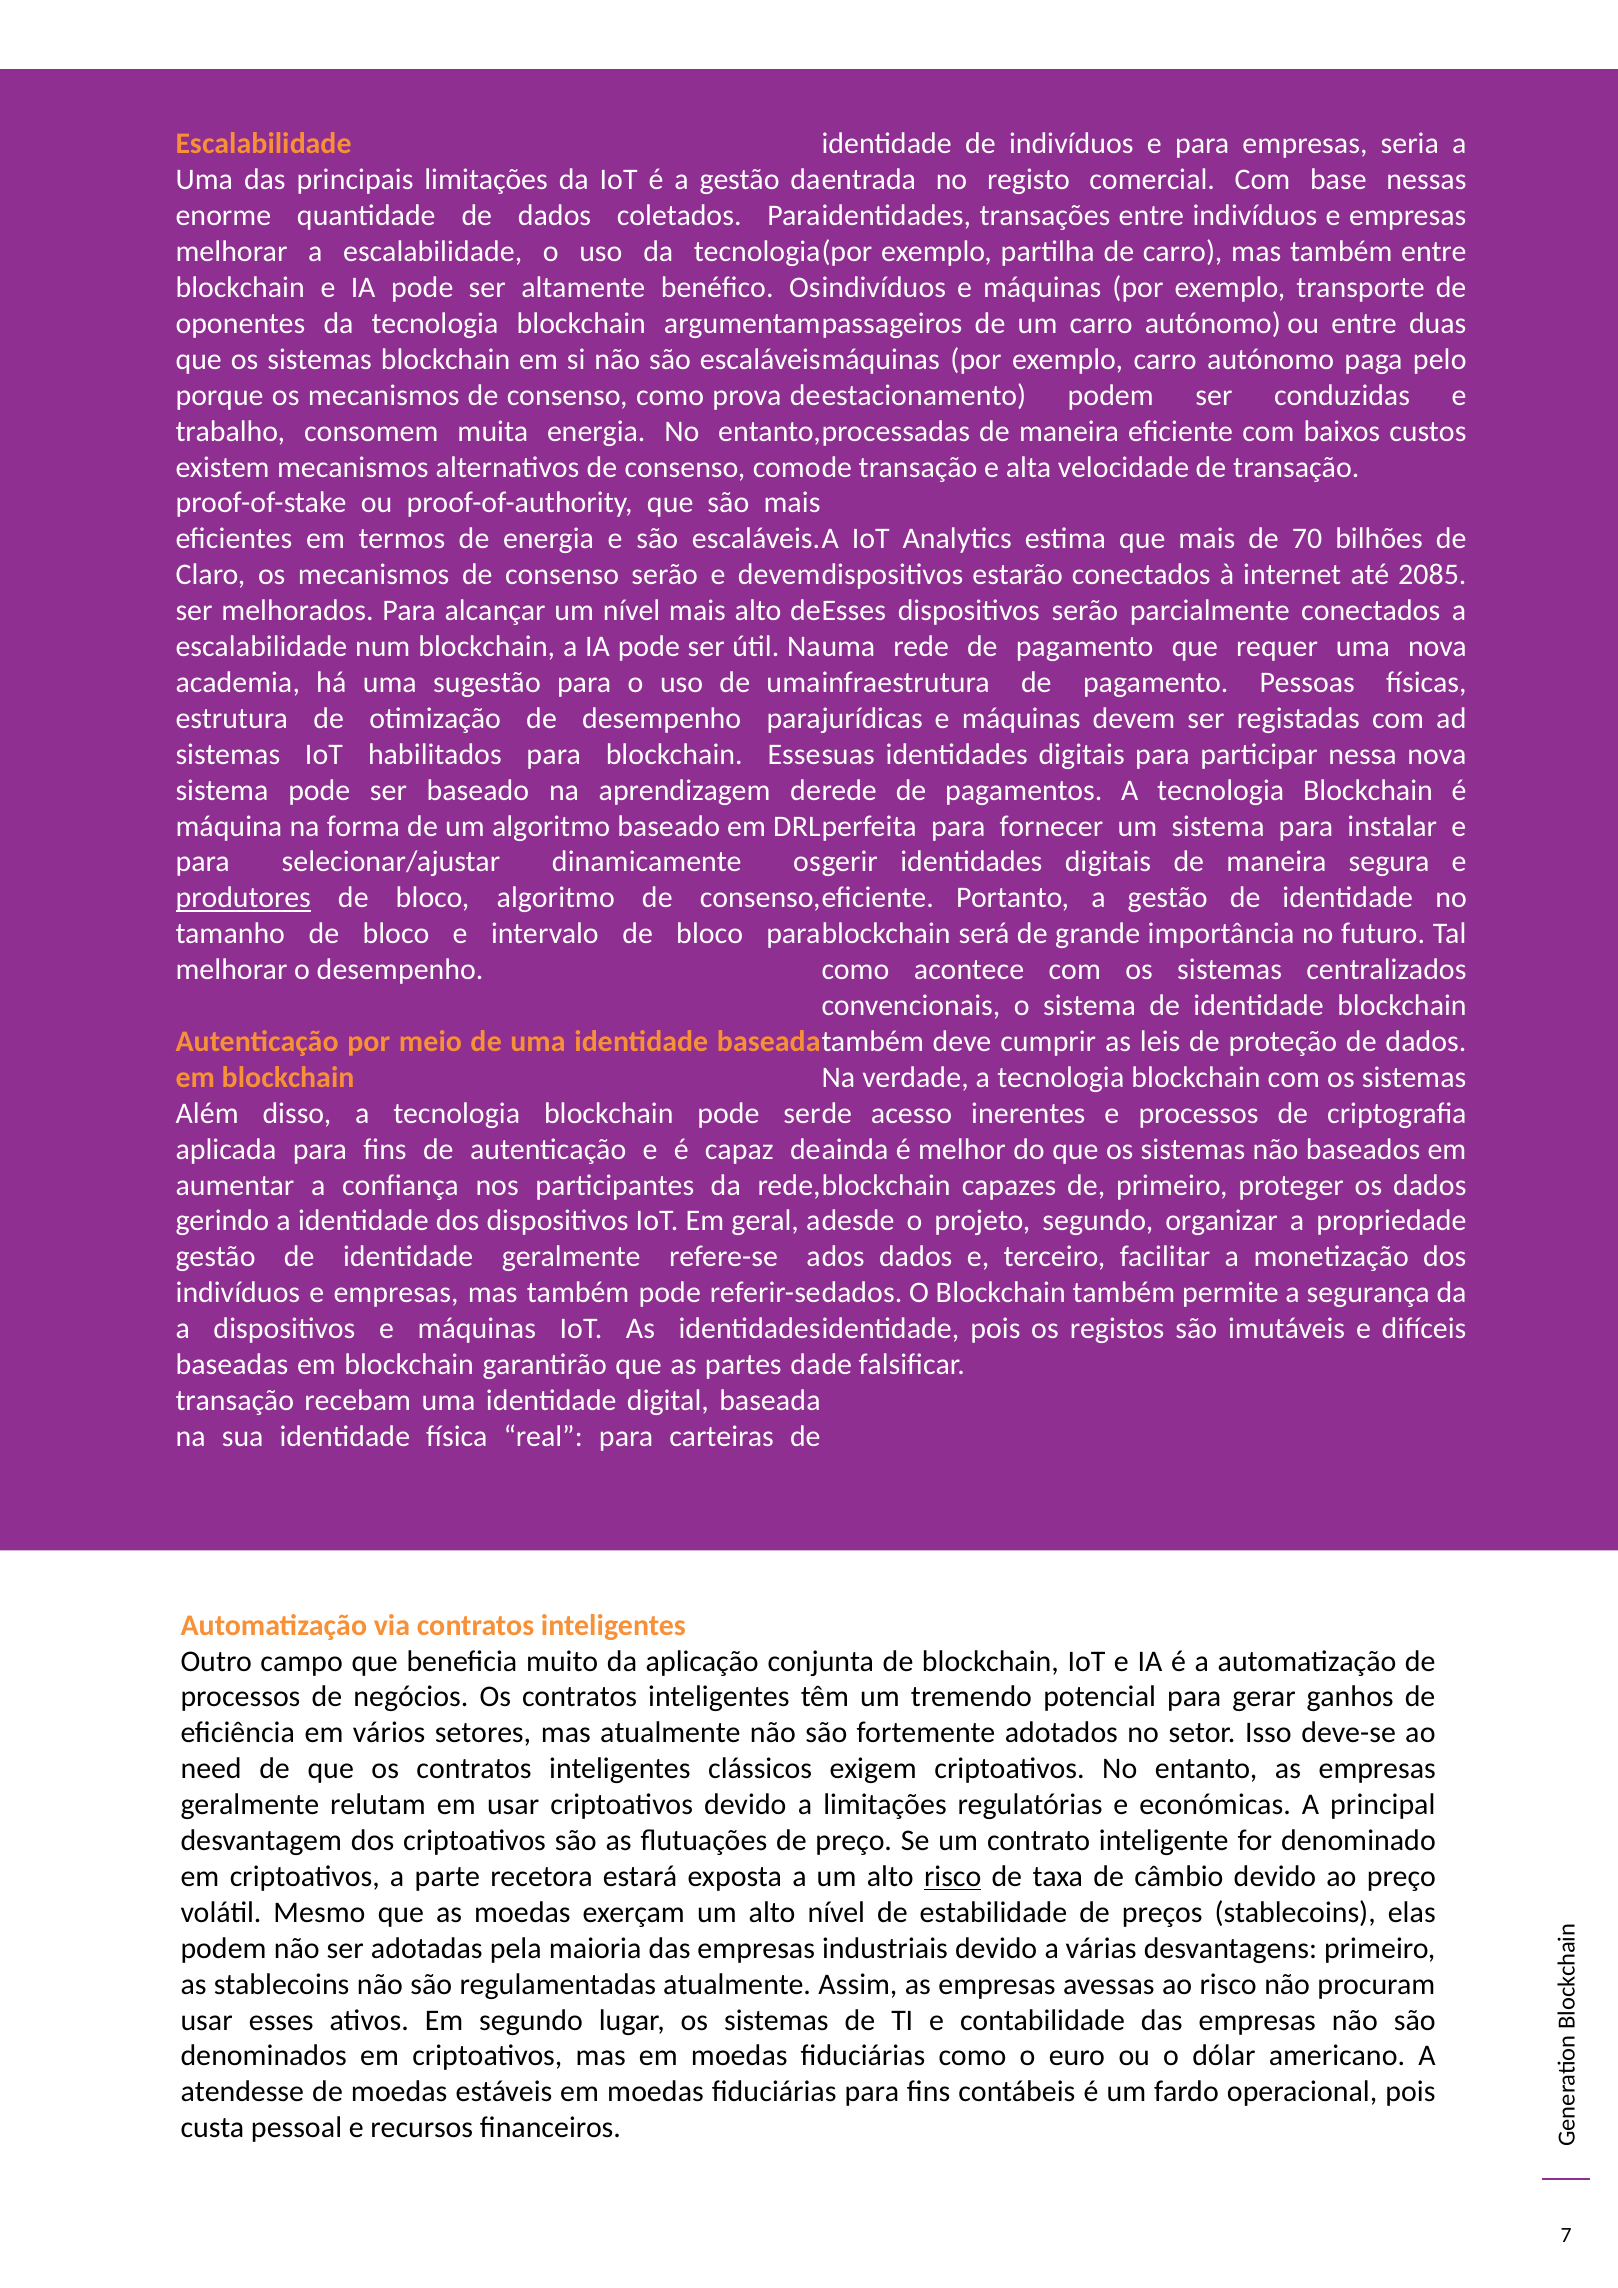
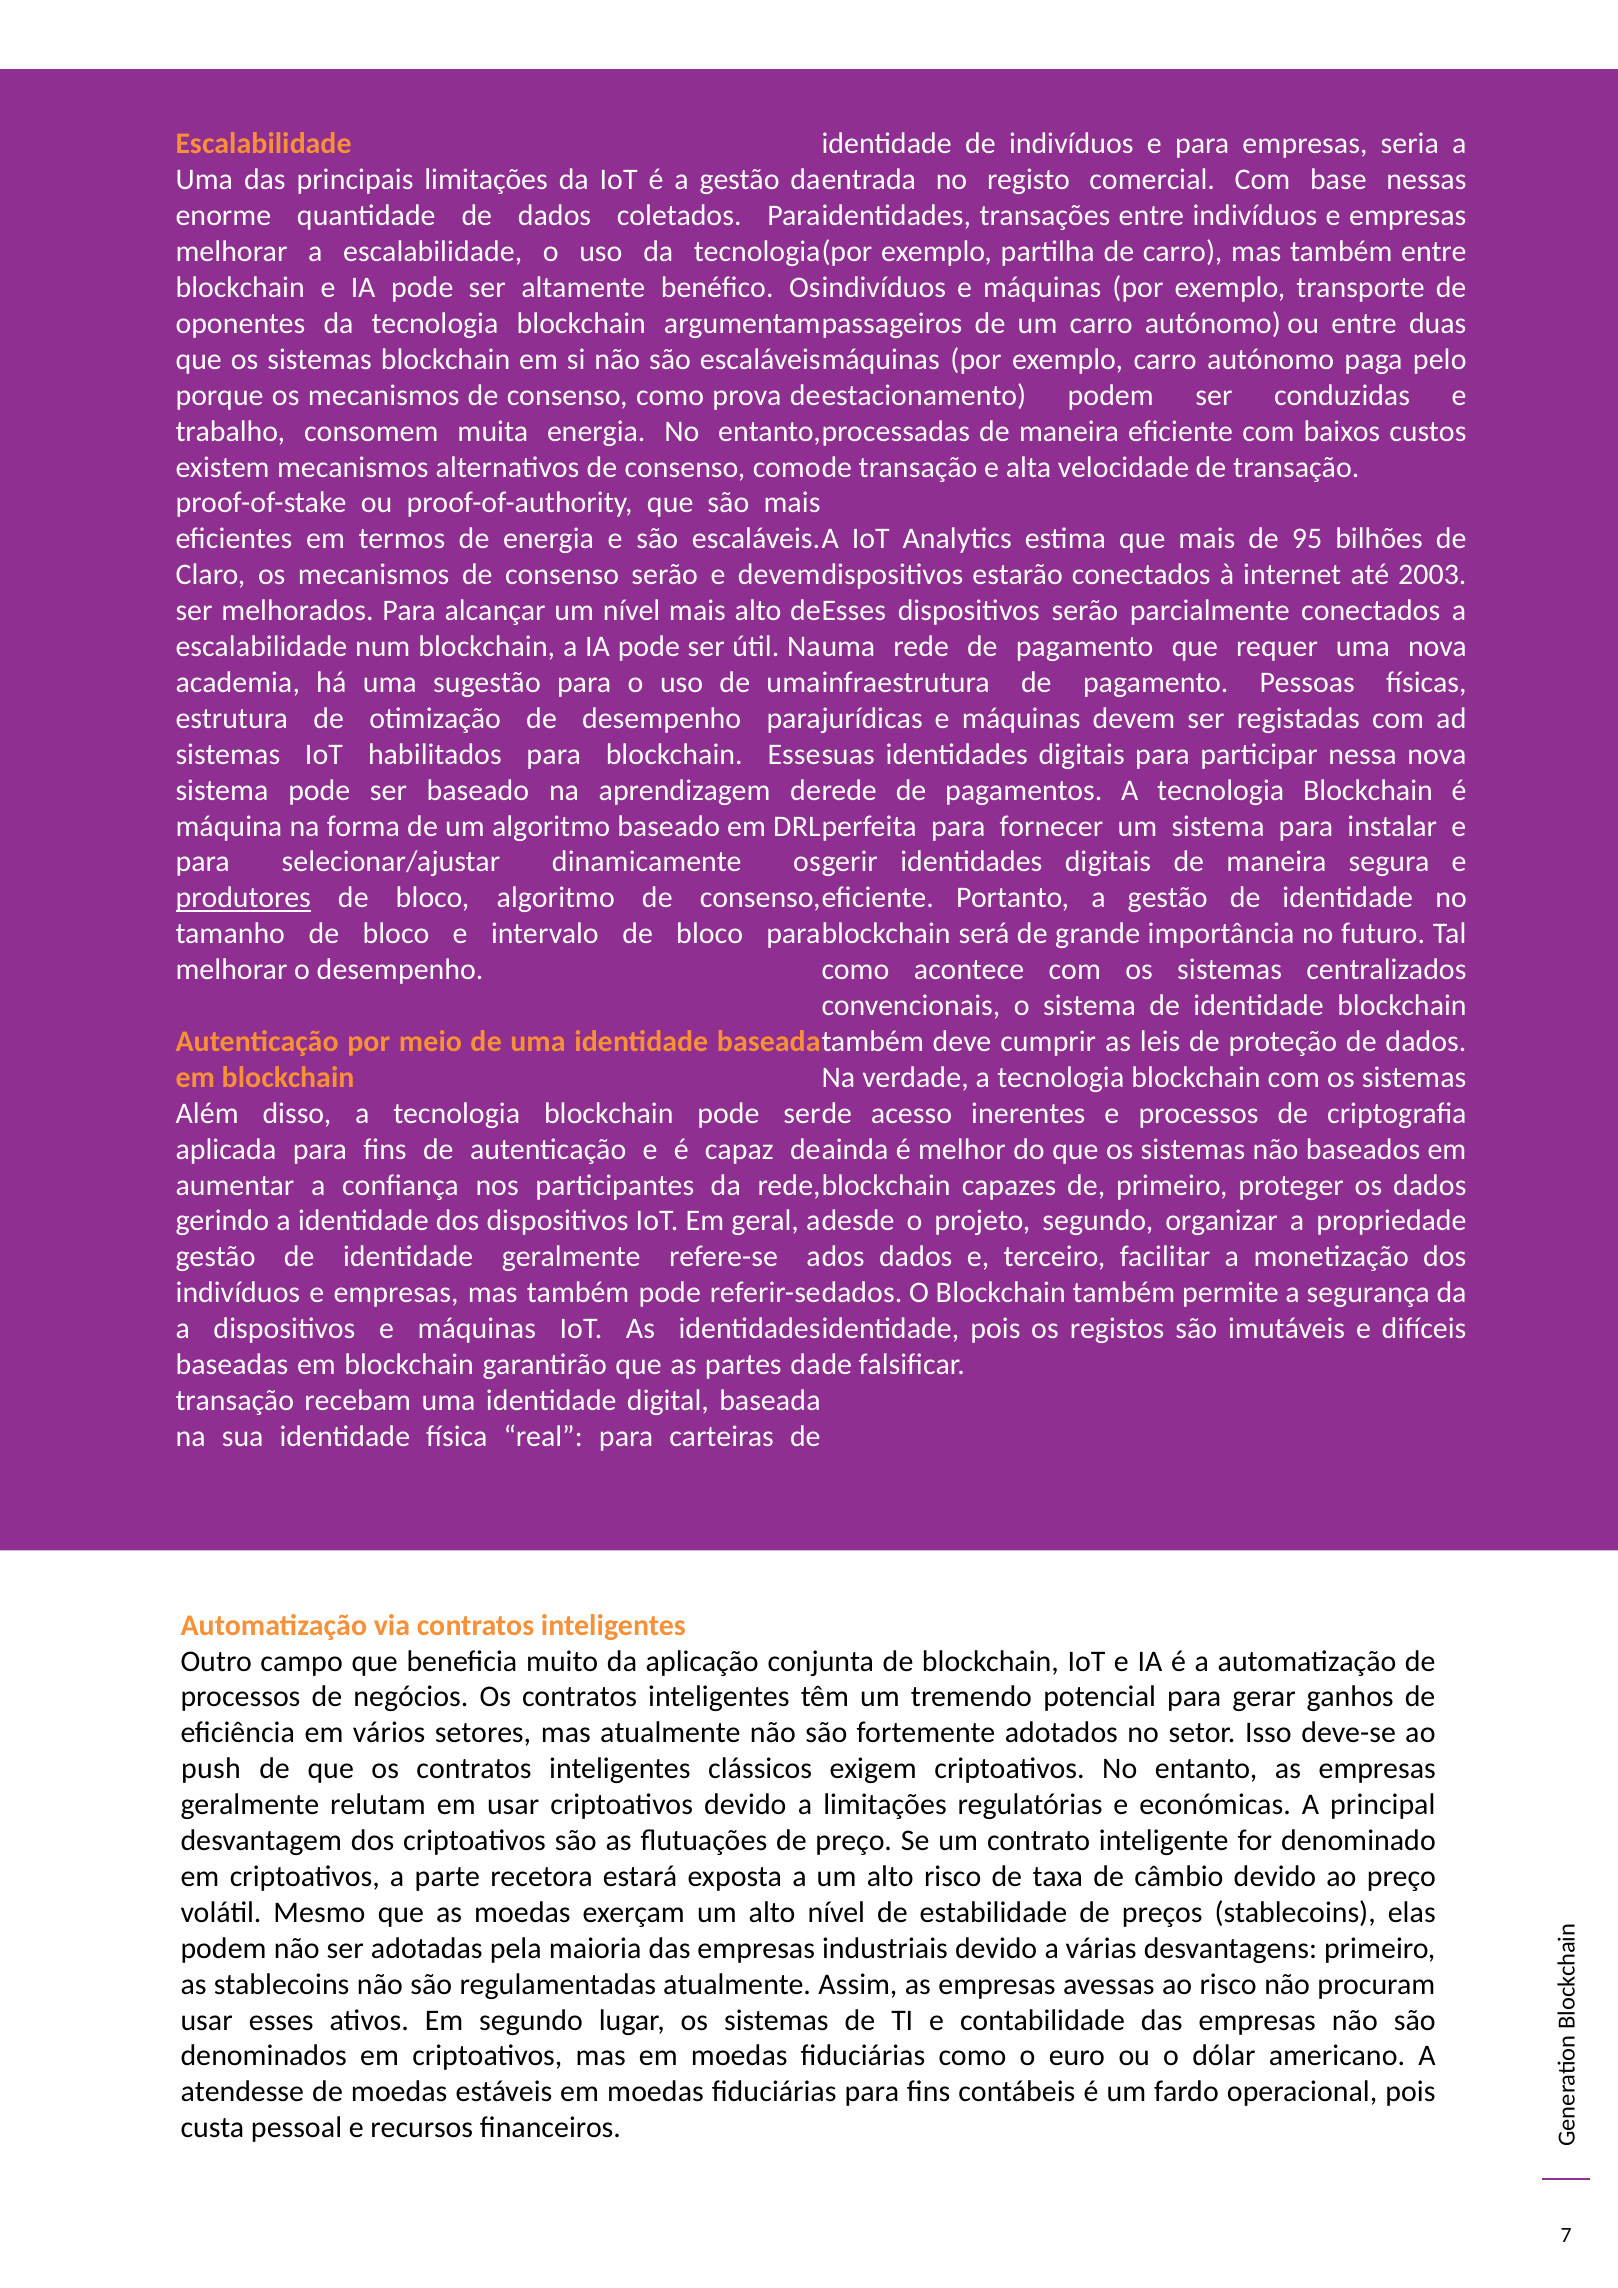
70: 70 -> 95 (1307, 539)
2085: 2085 -> 2003 (1432, 575)
need: need -> push (211, 1769)
risco underline: present -> none (953, 1877)
